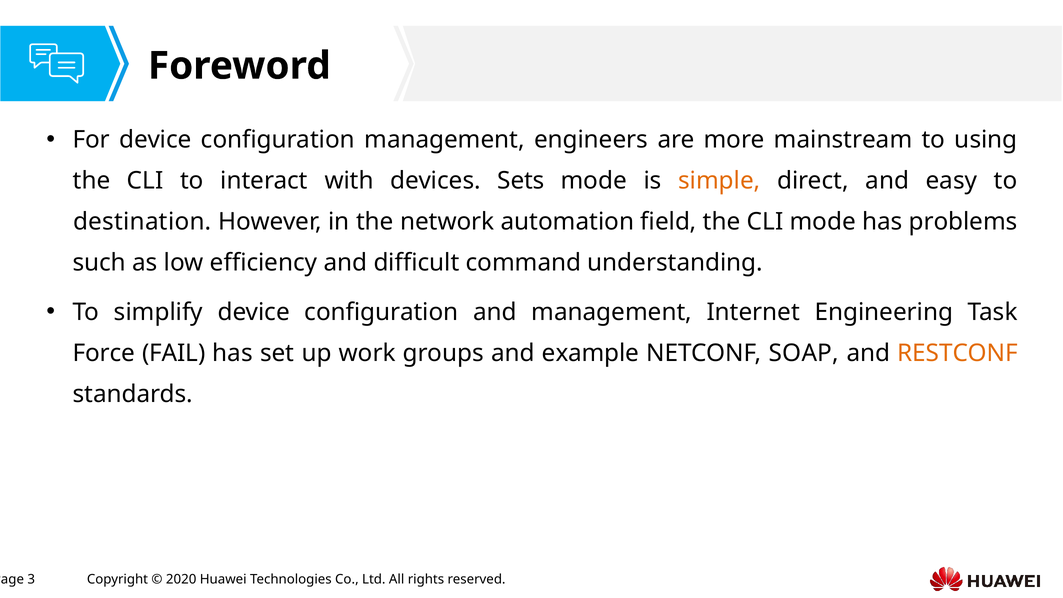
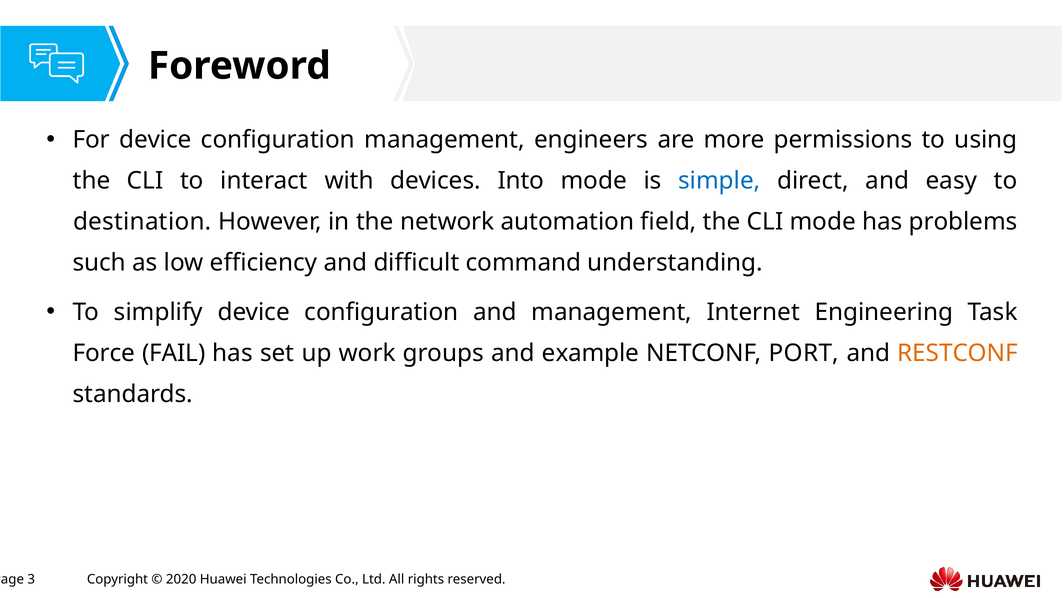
mainstream: mainstream -> permissions (843, 140)
Sets: Sets -> Into (521, 181)
simple colour: orange -> blue (719, 181)
SOAP: SOAP -> PORT (804, 353)
